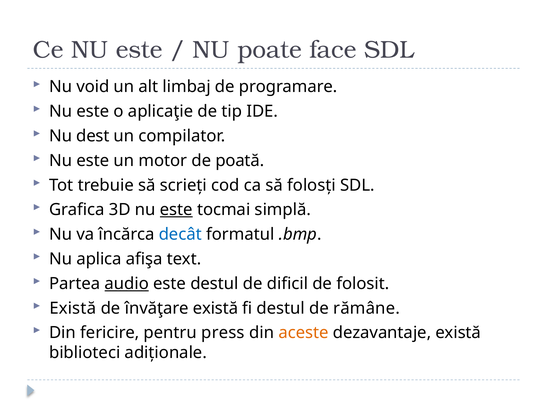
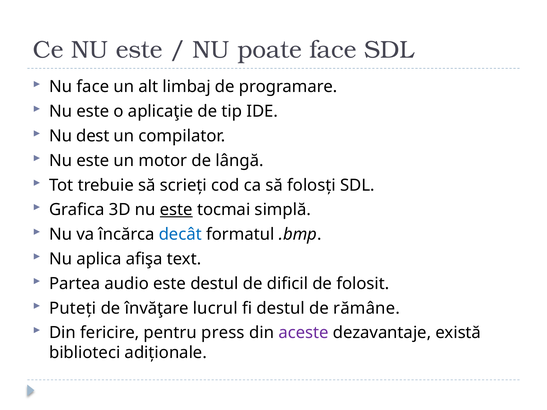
Nu void: void -> face (93, 87)
poată: poată -> lângă (240, 161)
audio underline: present -> none (127, 284)
Există: Există -> Puteţi (73, 308)
învăţare există: există -> lucrul (215, 308)
aceste colour: orange -> purple (303, 333)
